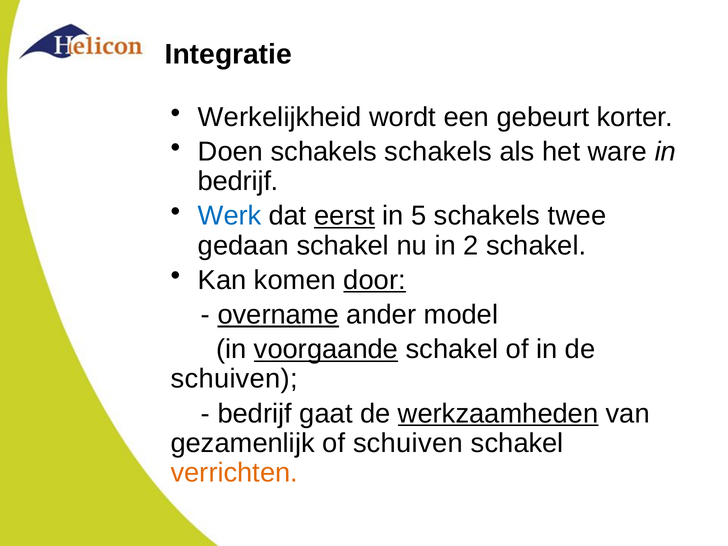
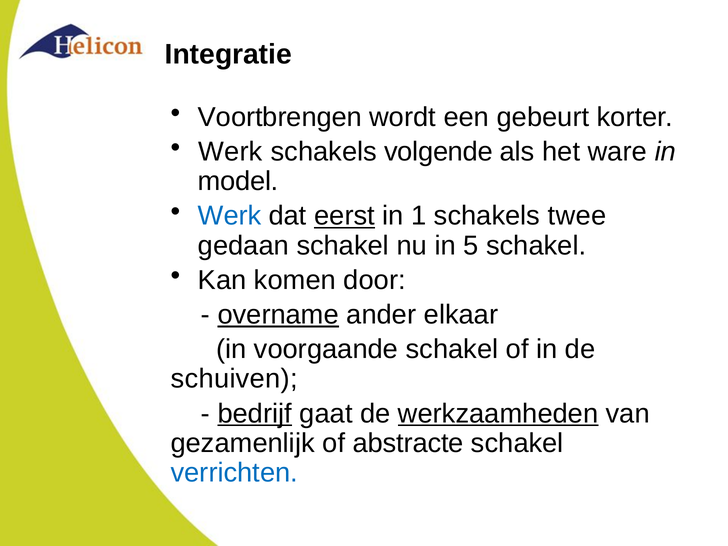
Werkelijkheid: Werkelijkheid -> Voortbrengen (280, 117)
Doen: Doen -> Werk (230, 152)
schakels schakels: schakels -> volgende (438, 152)
bedrijf: bedrijf -> model (238, 181)
5: 5 -> 1 (419, 216)
2: 2 -> 5 (471, 246)
door underline: present -> none (375, 280)
model: model -> elkaar (461, 315)
voorgaande underline: present -> none (326, 349)
bedrijf underline: none -> present (255, 414)
of schuiven: schuiven -> abstracte (408, 443)
verrichten colour: orange -> blue (234, 473)
